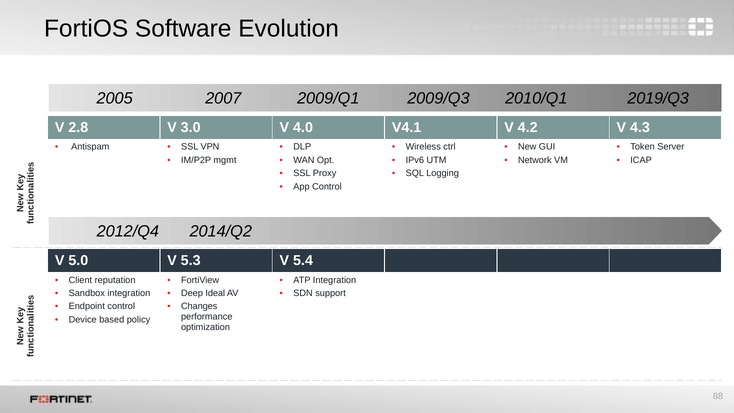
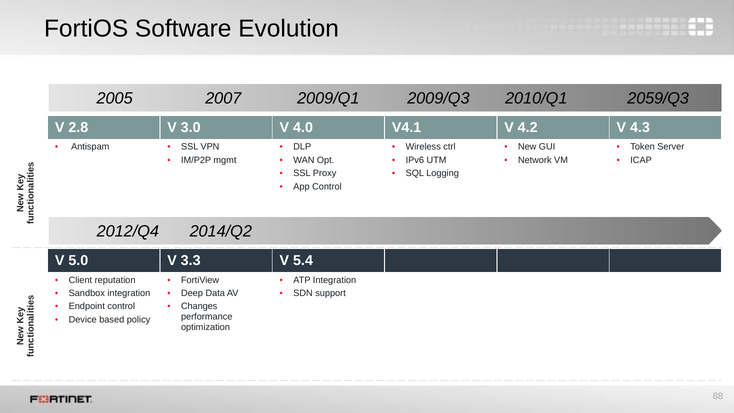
2019/Q3: 2019/Q3 -> 2059/Q3 (658, 98)
5.3: 5.3 -> 3.3 (191, 261)
Ideal: Ideal -> Data (215, 293)
